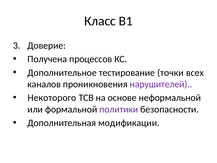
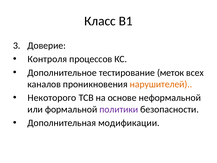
Получена: Получена -> Контроля (47, 59)
точки: точки -> меток (171, 73)
нарушителей colour: purple -> orange (161, 84)
